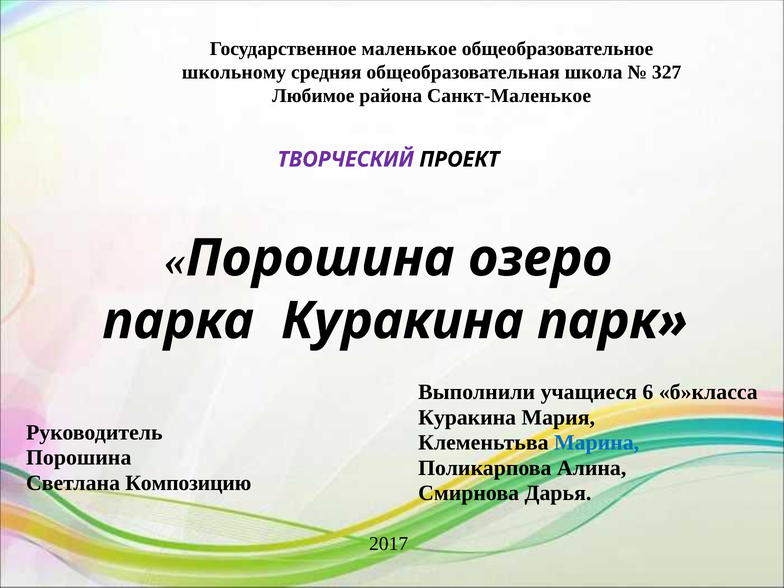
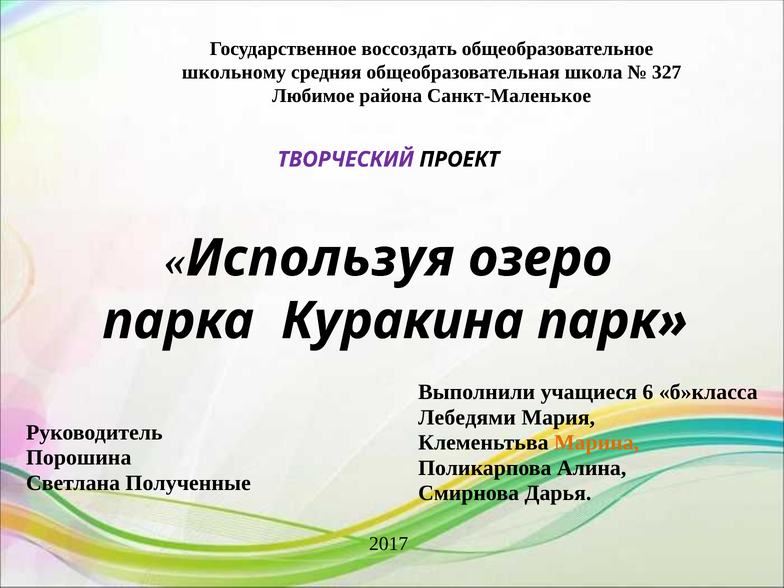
маленькое: маленькое -> воссоздать (409, 49)
Порошина: Порошина -> Используя (320, 258)
Куракина: Куракина -> Лебедями (467, 417)
Марина colour: blue -> orange (597, 443)
Композицию: Композицию -> Полученные (188, 483)
